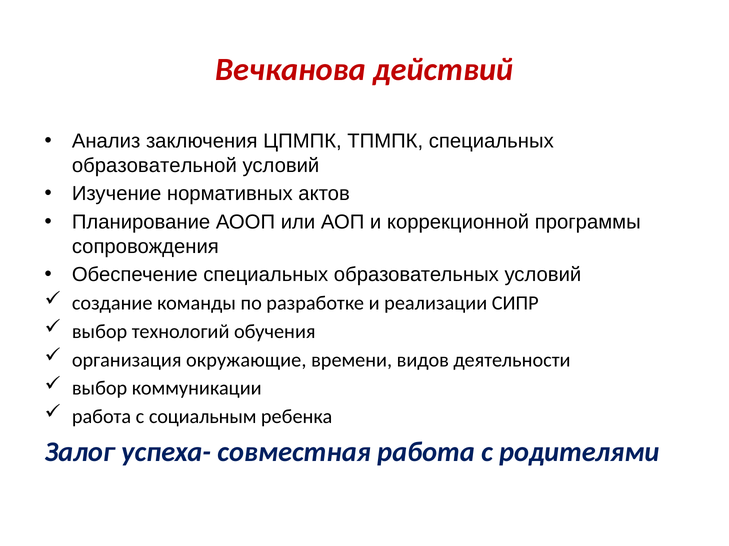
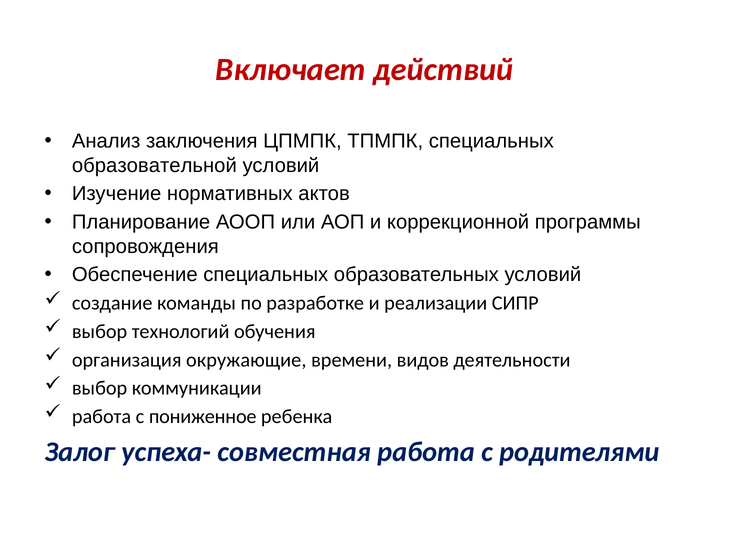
Вечканова: Вечканова -> Включает (291, 70)
социальным: социальным -> пониженное (203, 417)
